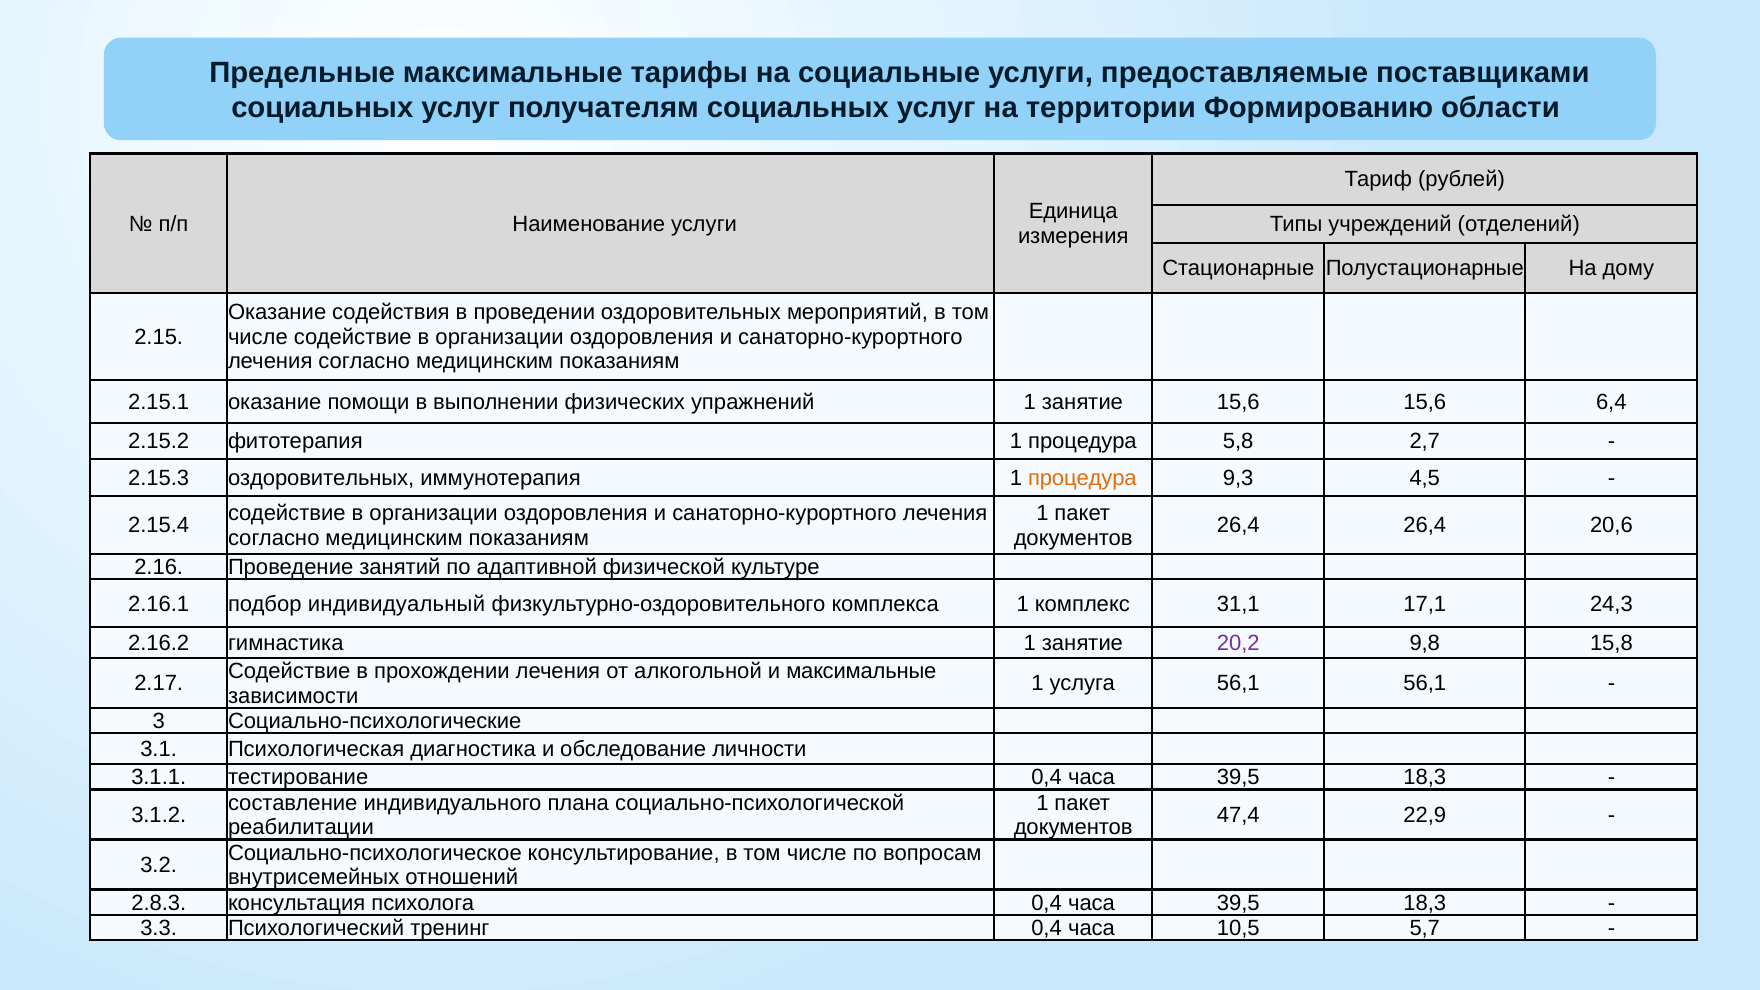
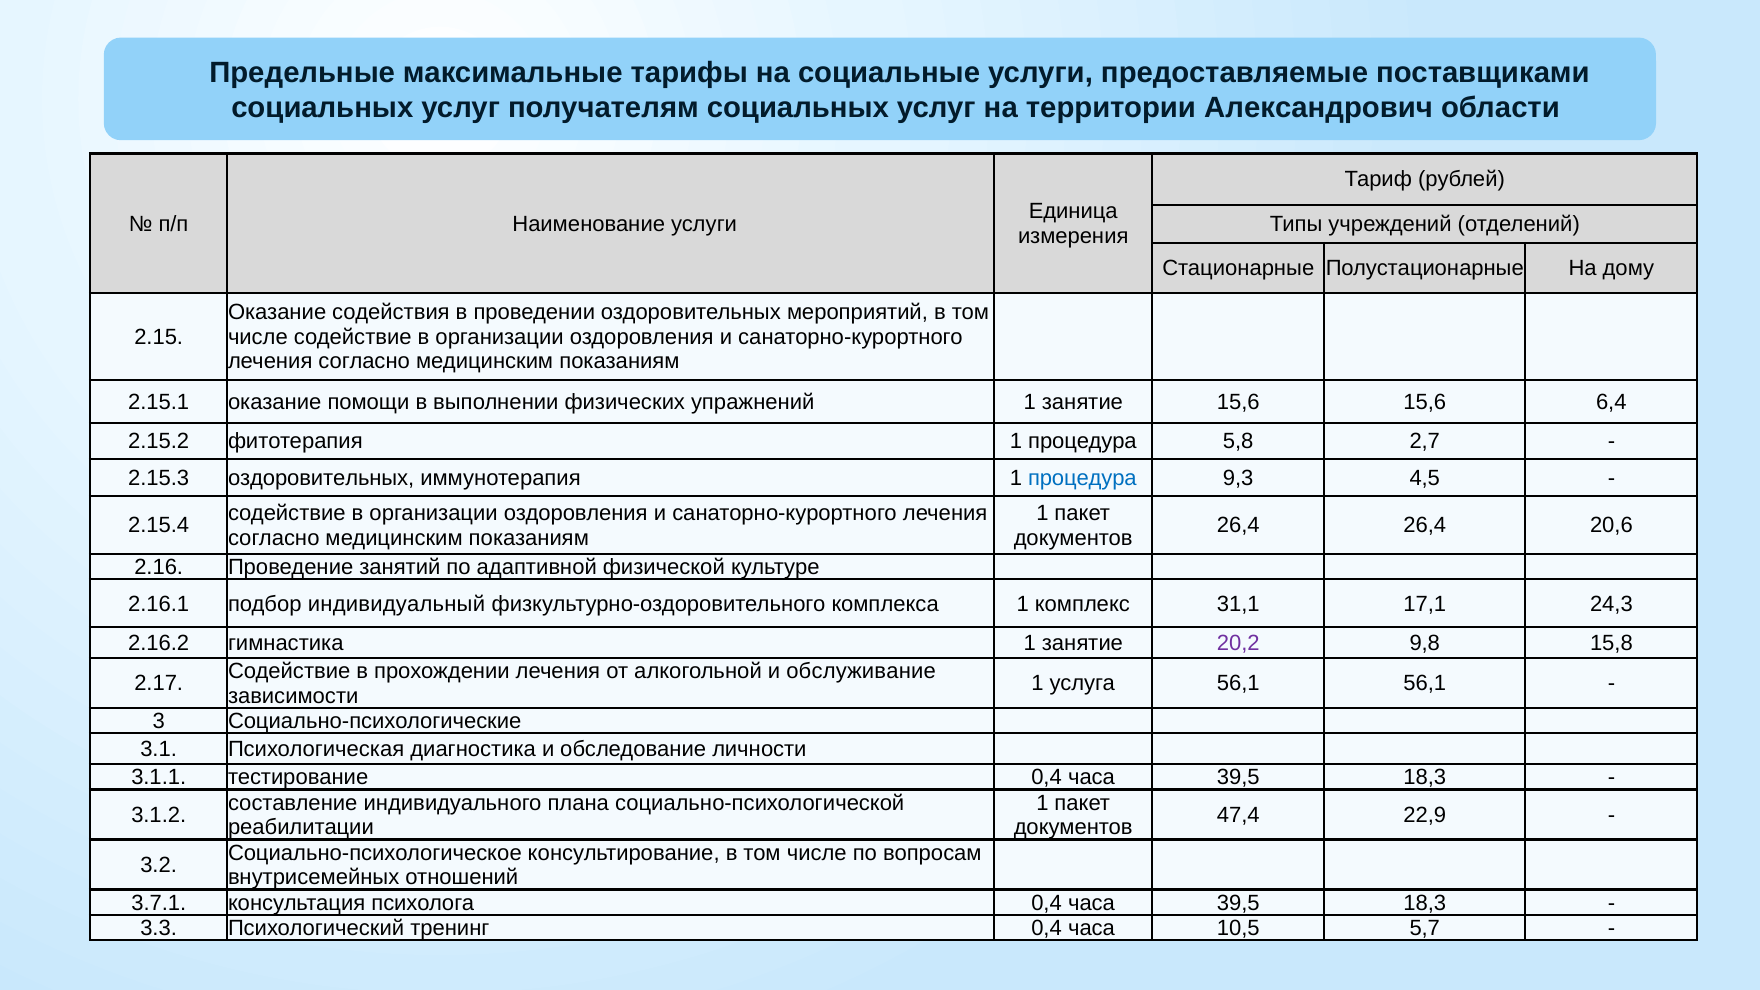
Формированию: Формированию -> Александрович (1319, 108)
процедура colour: orange -> blue (1082, 478)
и максимальные: максимальные -> обслуживание (861, 671)
2.8.3: 2.8.3 -> 3.7.1 (159, 903)
